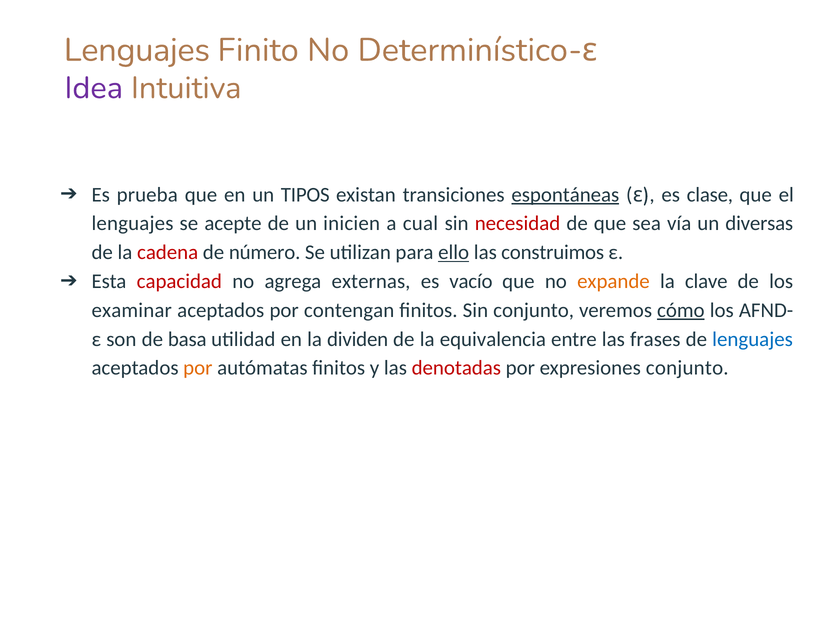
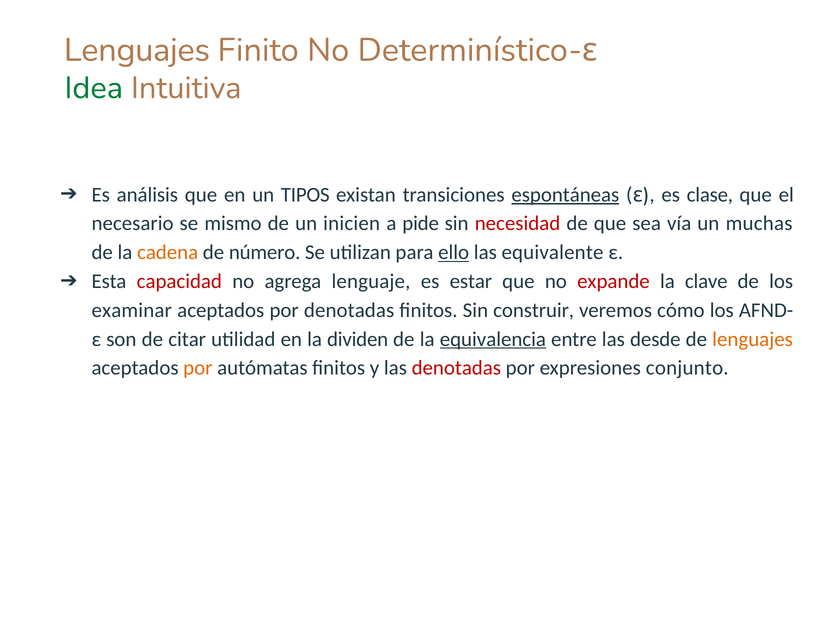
Idea colour: purple -> green (94, 88)
prueba: prueba -> análisis (147, 195)
lenguajes: lenguajes -> necesario (133, 223)
acepte: acepte -> mismo (233, 223)
cual: cual -> pide (421, 223)
diversas: diversas -> muchas (759, 223)
cadena colour: red -> orange (168, 252)
construimos: construimos -> equivalente (552, 252)
externas: externas -> lenguaje (371, 281)
vacío: vacío -> estar (471, 281)
expande colour: orange -> red (613, 281)
por contengan: contengan -> denotadas (349, 310)
Sin conjunto: conjunto -> construir (534, 310)
cómo underline: present -> none (681, 310)
basa: basa -> citar (187, 339)
equivalencia underline: none -> present (493, 339)
frases: frases -> desde (655, 339)
lenguajes colour: blue -> orange (753, 339)
